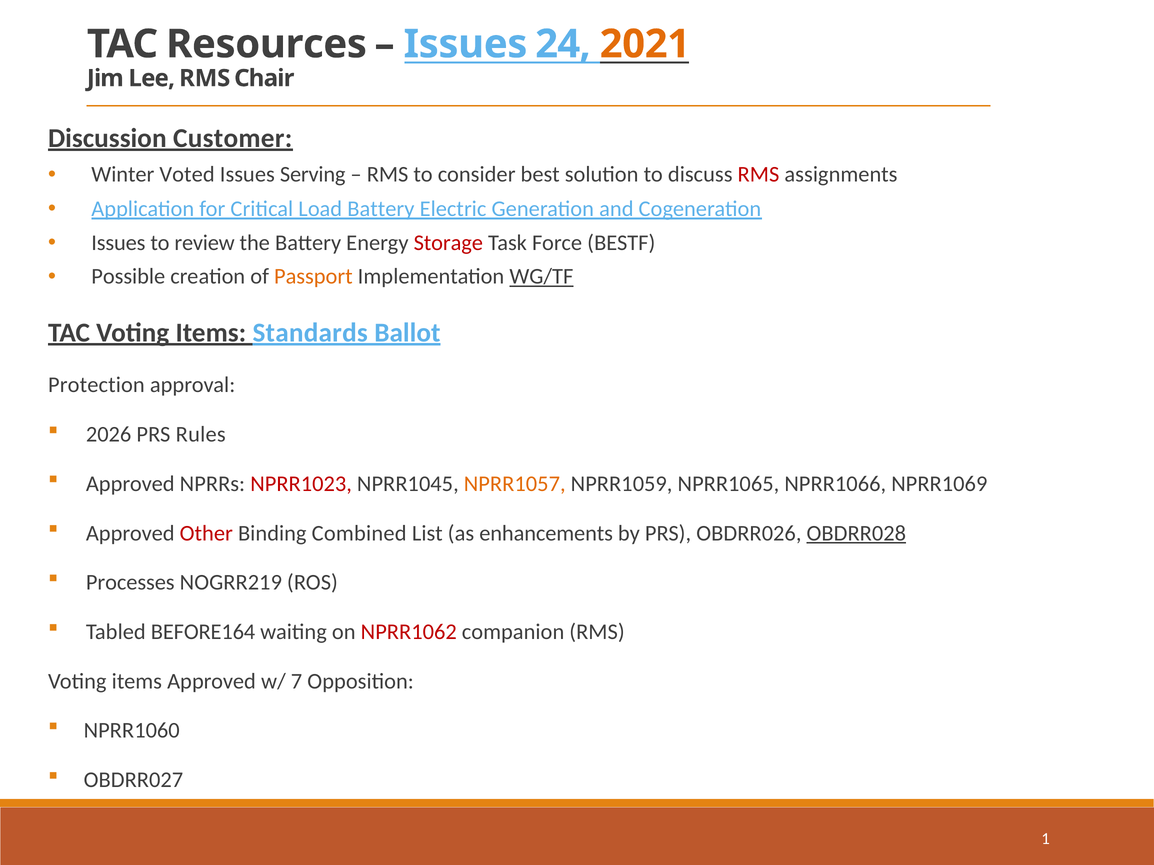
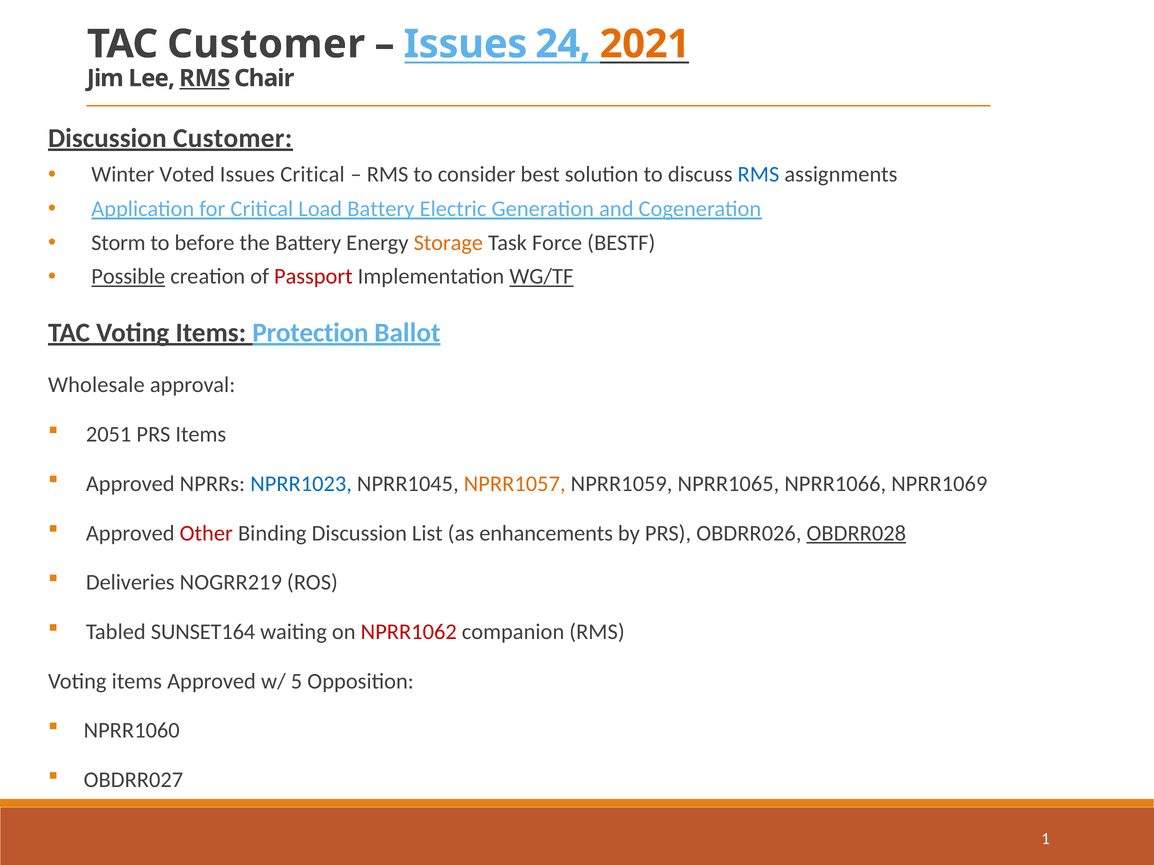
TAC Resources: Resources -> Customer (266, 44)
RMS underline: none -> present (205, 78)
Issues Serving: Serving -> Critical (313, 175)
RMS colour: red -> blue (758, 175)
Issues: Issues -> Storm (118, 243)
review: review -> before (205, 243)
Storage colour: red -> orange (448, 243)
Possible underline: none -> present (128, 277)
Passport colour: orange -> red (313, 277)
Standards: Standards -> Protection (310, 333)
Protection: Protection -> Wholesale (96, 385)
2026: 2026 -> 2051 (109, 435)
PRS Rules: Rules -> Items (201, 435)
NPRR1023 colour: red -> blue (301, 484)
Binding Combined: Combined -> Discussion (359, 533)
Processes: Processes -> Deliveries (130, 583)
BEFORE164: BEFORE164 -> SUNSET164 (203, 632)
7: 7 -> 5 (296, 682)
